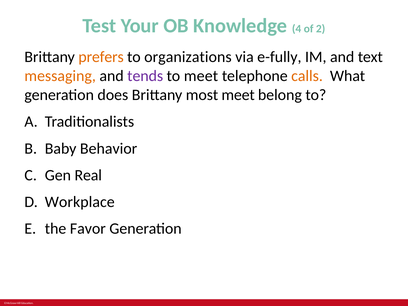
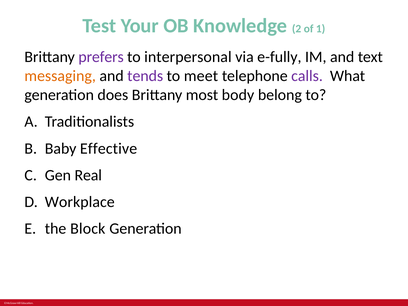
4: 4 -> 2 (297, 29)
2: 2 -> 1 (321, 29)
prefers colour: orange -> purple (101, 57)
organizations: organizations -> interpersonal (188, 57)
calls colour: orange -> purple (307, 76)
most meet: meet -> body (238, 95)
Behavior: Behavior -> Effective (109, 148)
Favor: Favor -> Block (88, 229)
